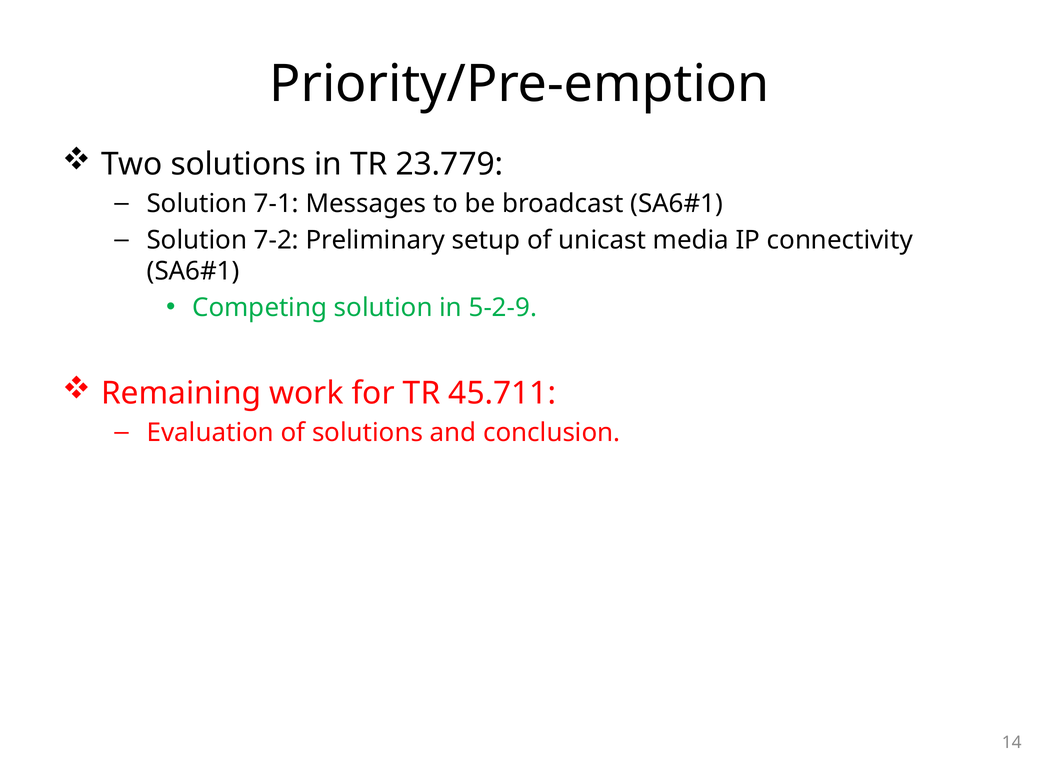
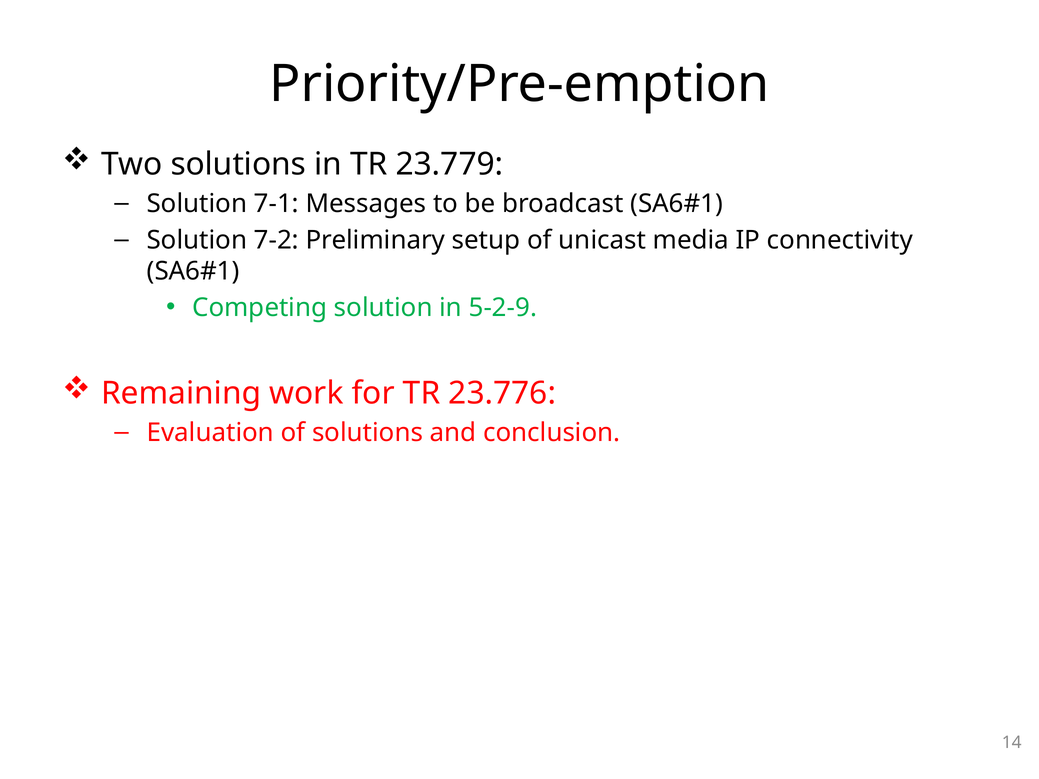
45.711: 45.711 -> 23.776 (502, 393)
